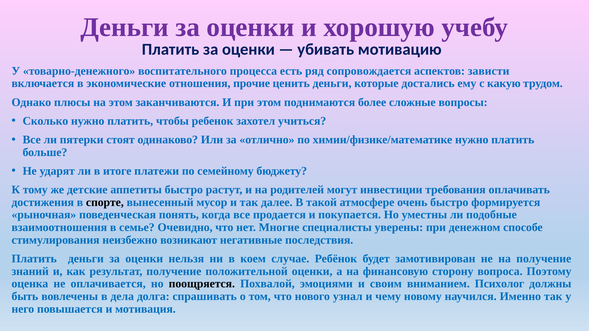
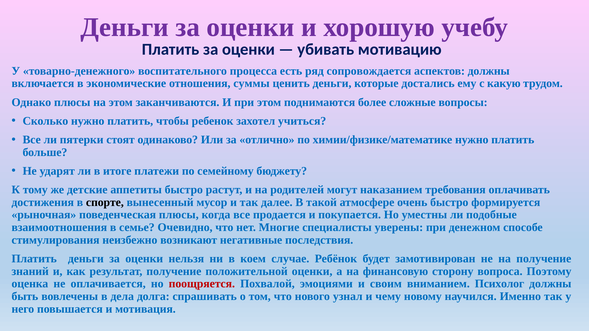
аспектов зависти: зависти -> должны (489, 71)
прочие: прочие -> суммы (252, 84)
инвестиции: инвестиции -> наказанием (391, 190)
поведенческая понять: понять -> плюсы (179, 215)
поощряется colour: black -> red (202, 284)
